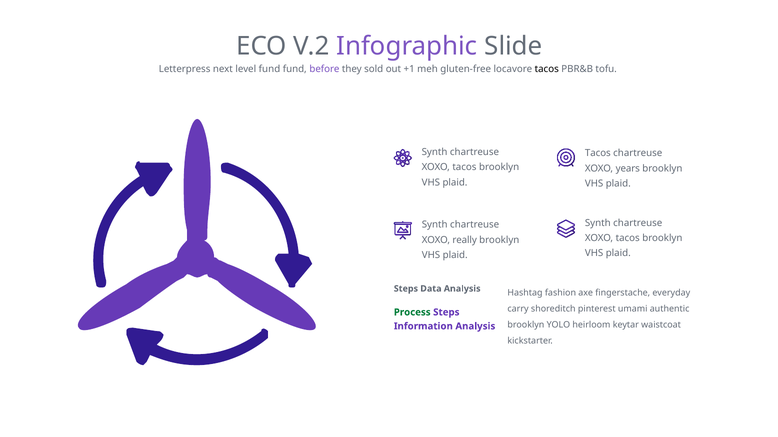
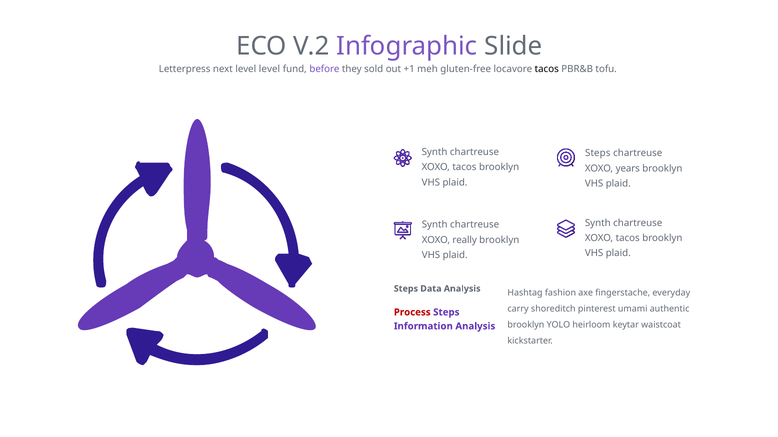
level fund: fund -> level (269, 69)
Tacos: Tacos -> Steps (598, 154)
Process colour: green -> red (412, 313)
